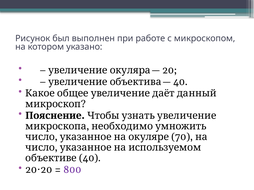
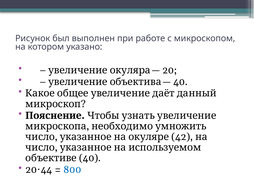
70: 70 -> 42 (182, 137)
20: 20 -> 44 (46, 170)
800 colour: purple -> blue (72, 170)
